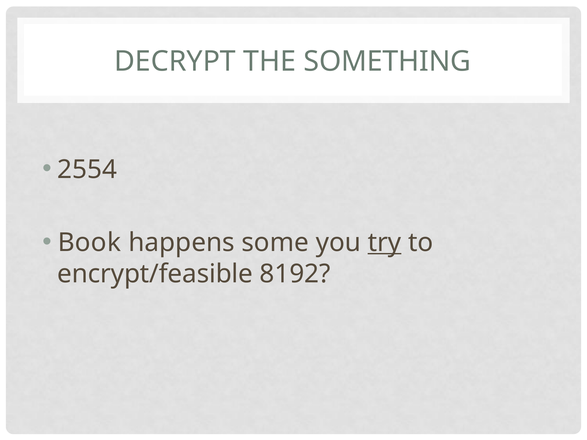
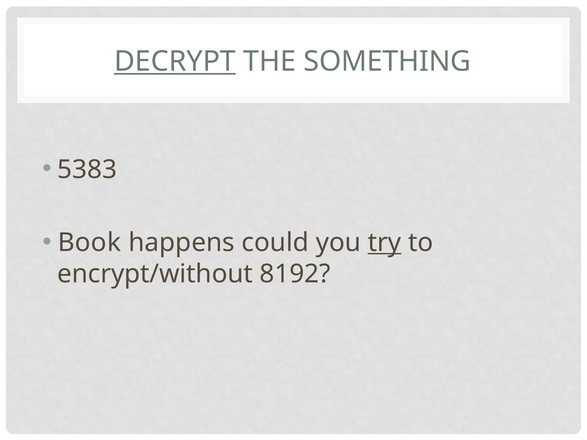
DECRYPT underline: none -> present (175, 62)
2554: 2554 -> 5383 (87, 170)
some: some -> could (275, 243)
encrypt/feasible: encrypt/feasible -> encrypt/without (155, 274)
